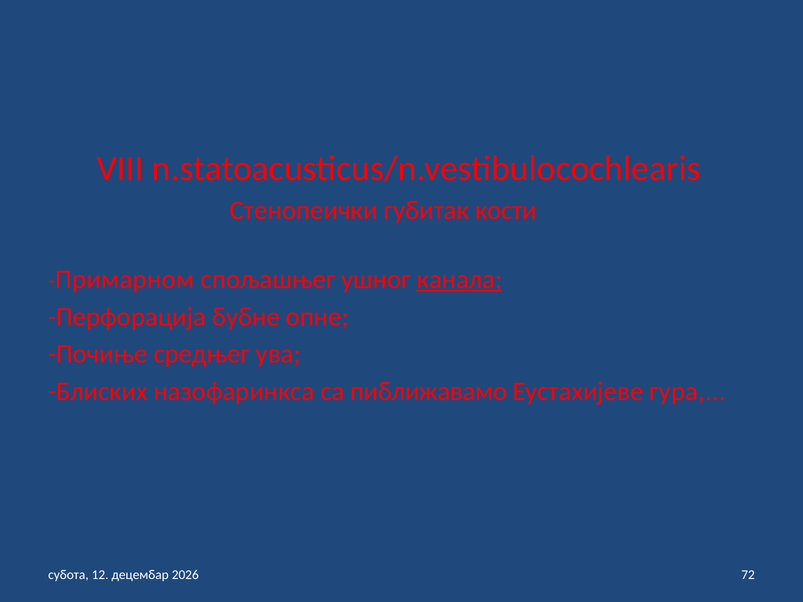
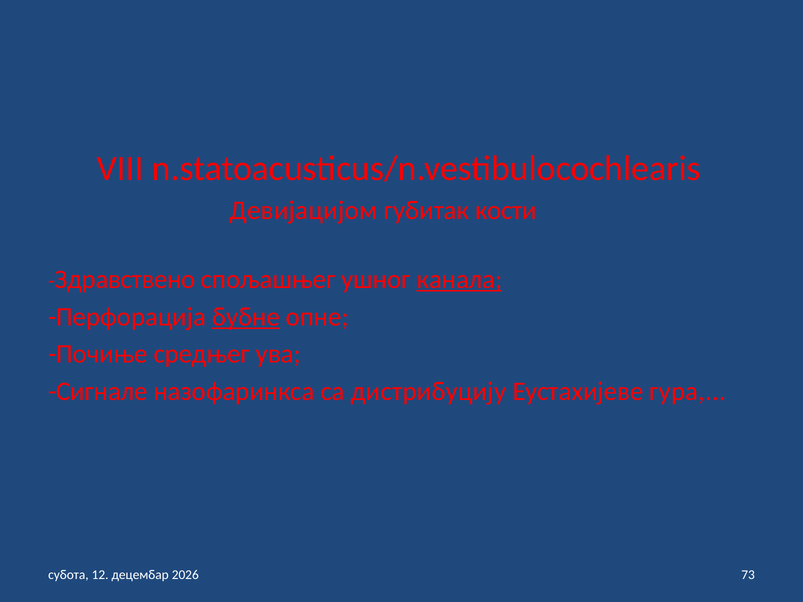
Стенопеички: Стенопеички -> Девијацијом (304, 211)
Примарном: Примарном -> Здравствено (125, 279)
бубне underline: none -> present (246, 317)
Блиских: Блиских -> Сигнале (98, 392)
пиближавамо: пиближавамо -> дистрибуцију (428, 392)
72: 72 -> 73 (748, 575)
